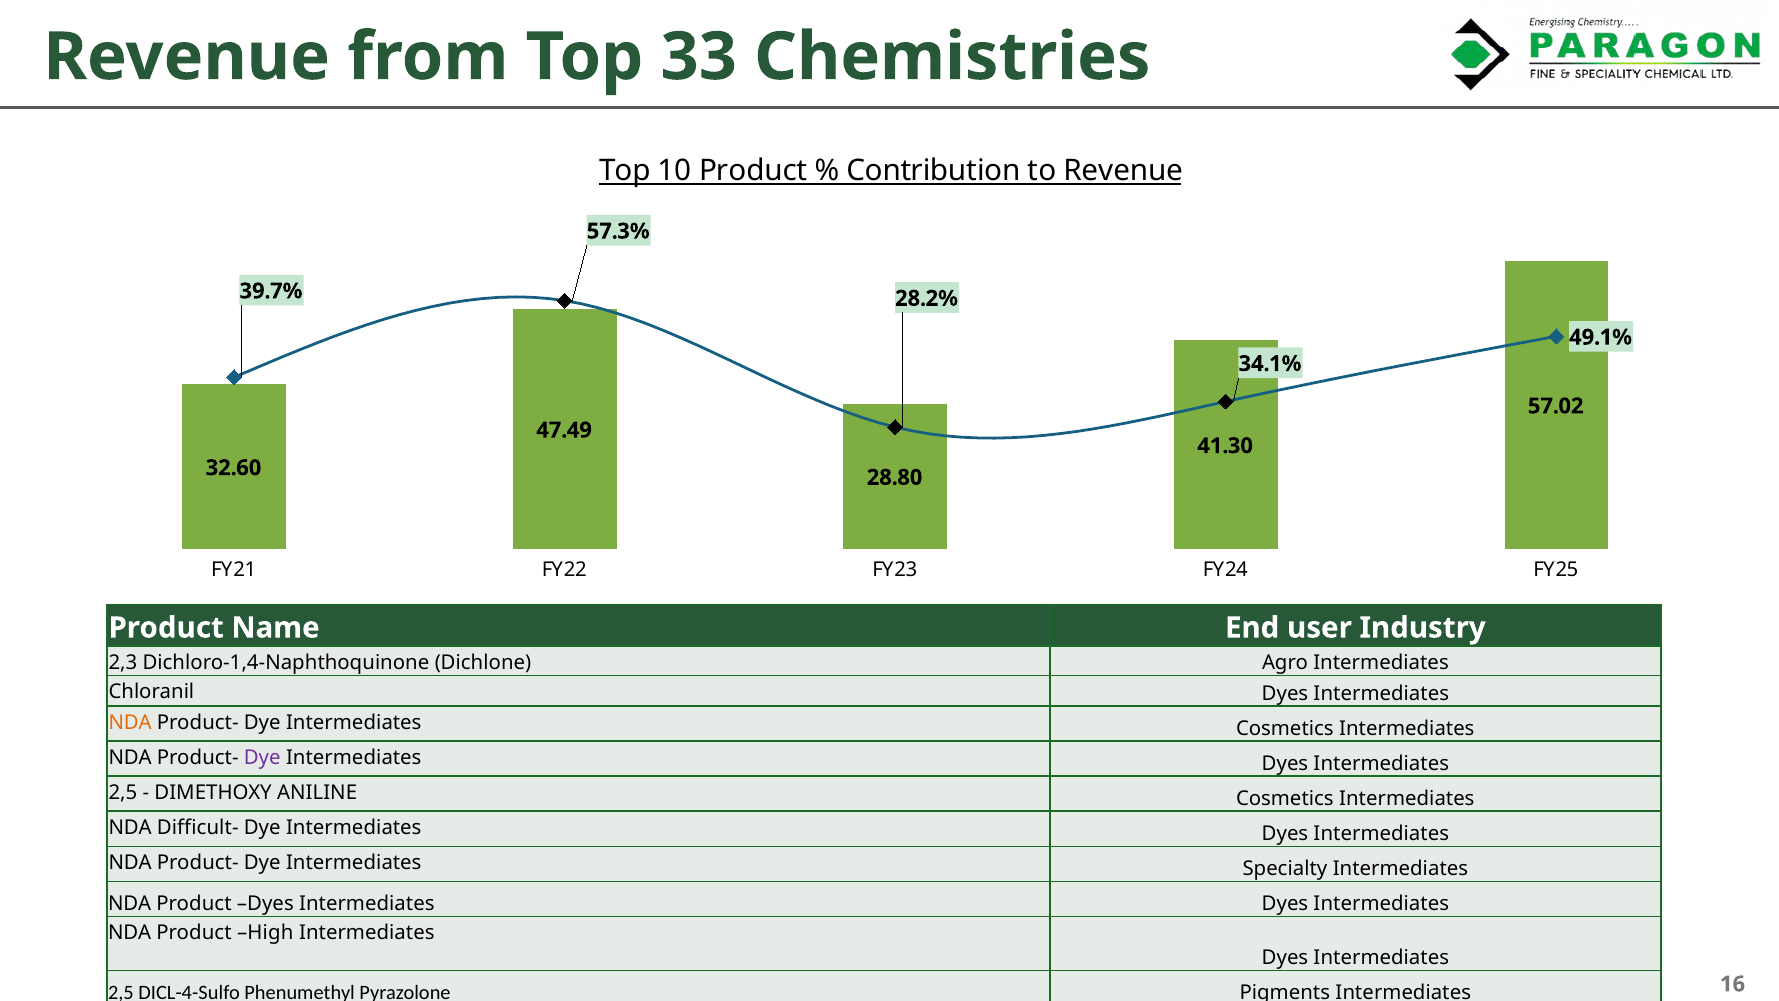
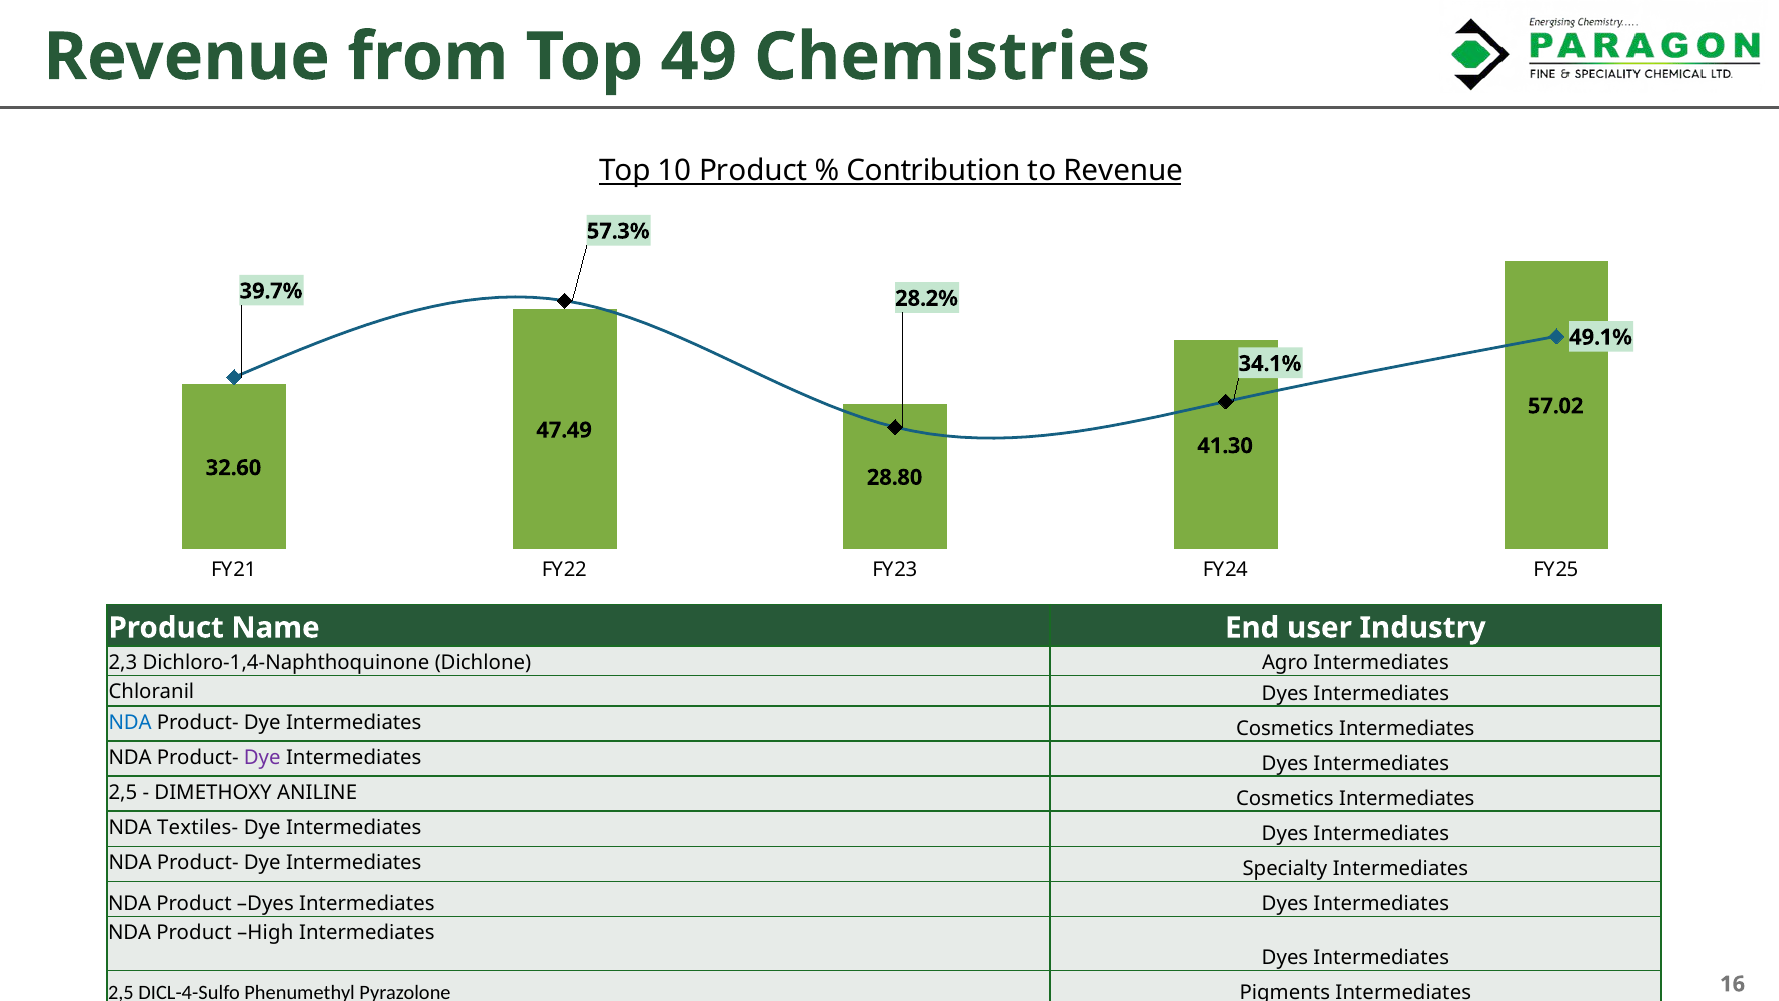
33: 33 -> 49 (699, 57)
NDA colour: orange -> blue (130, 722)
Difficult-: Difficult- -> Textiles- (198, 827)
